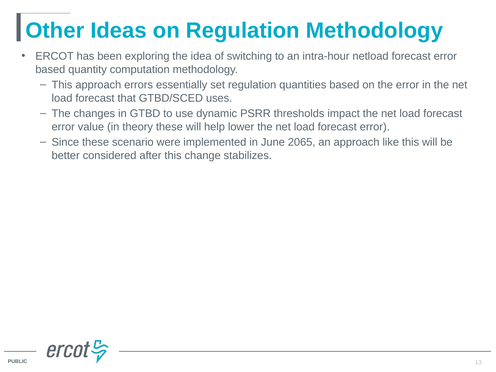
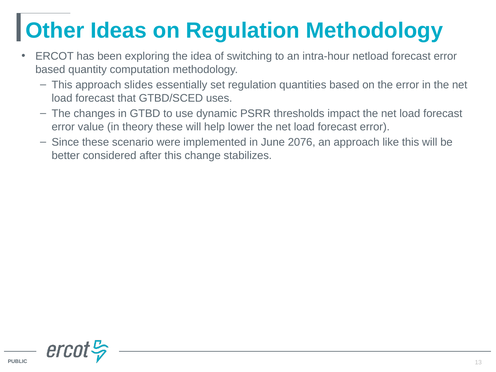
errors: errors -> slides (139, 85)
2065: 2065 -> 2076 (302, 142)
